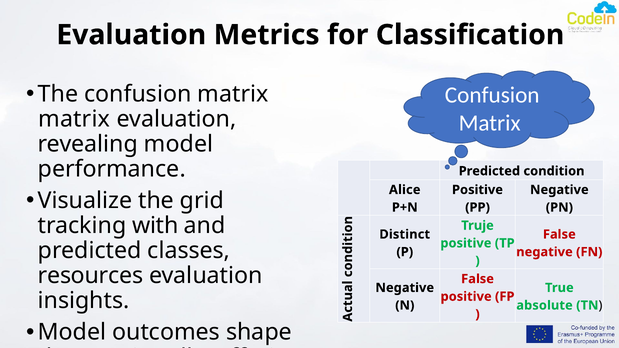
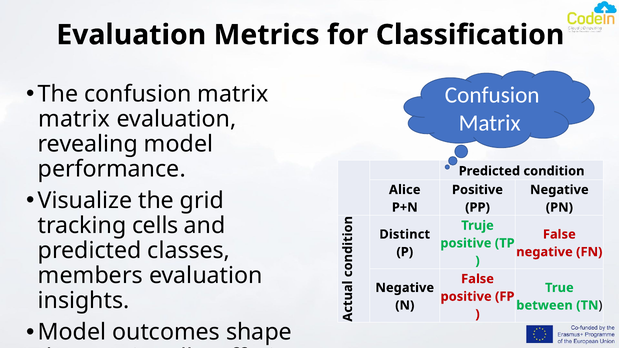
tracking with: with -> cells (155, 226)
resources: resources -> members (90, 276)
absolute: absolute -> between (545, 306)
